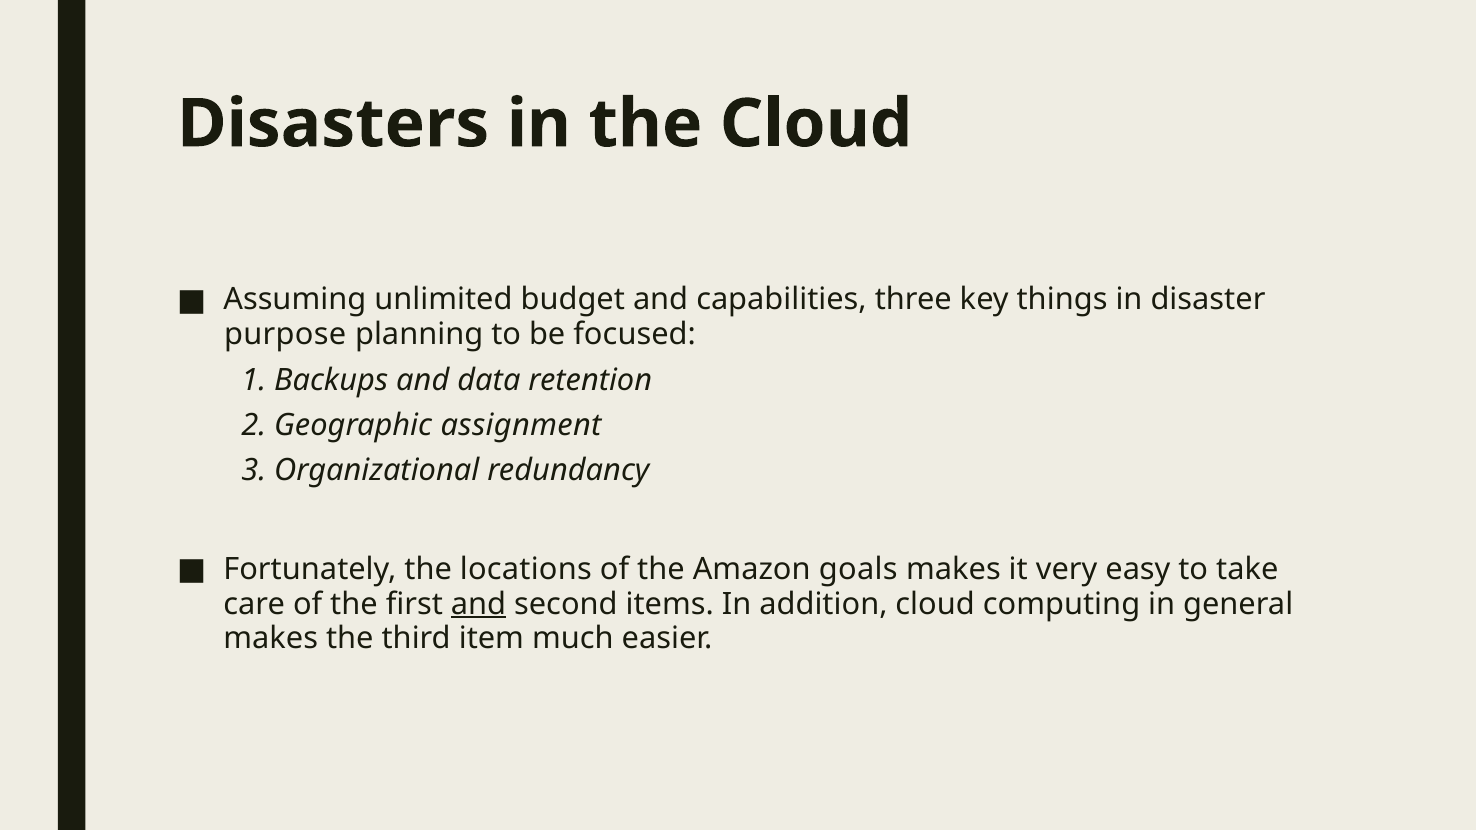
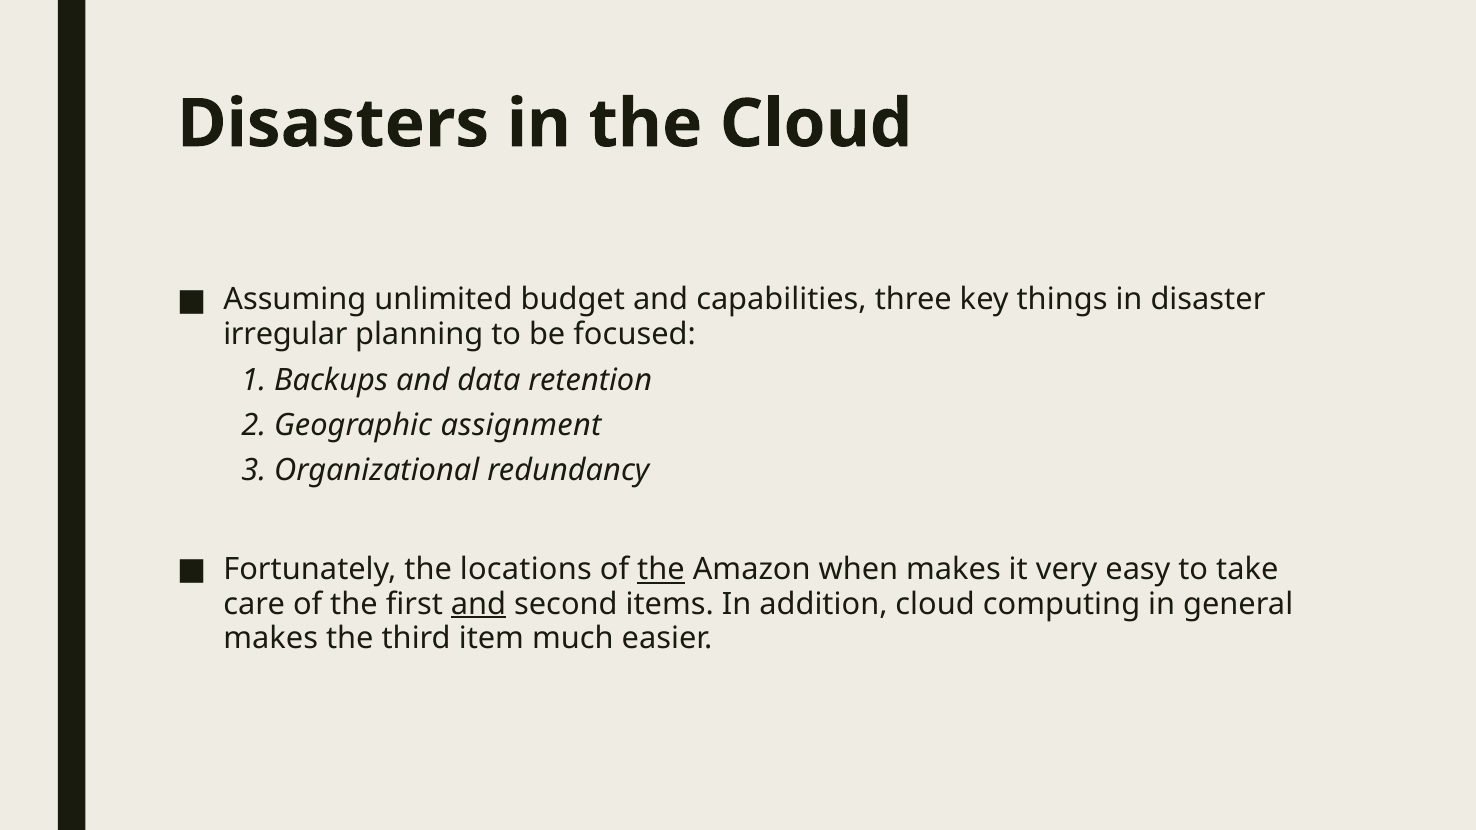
purpose: purpose -> irregular (285, 335)
the underline: none -> present (661, 570)
goals: goals -> when (858, 570)
